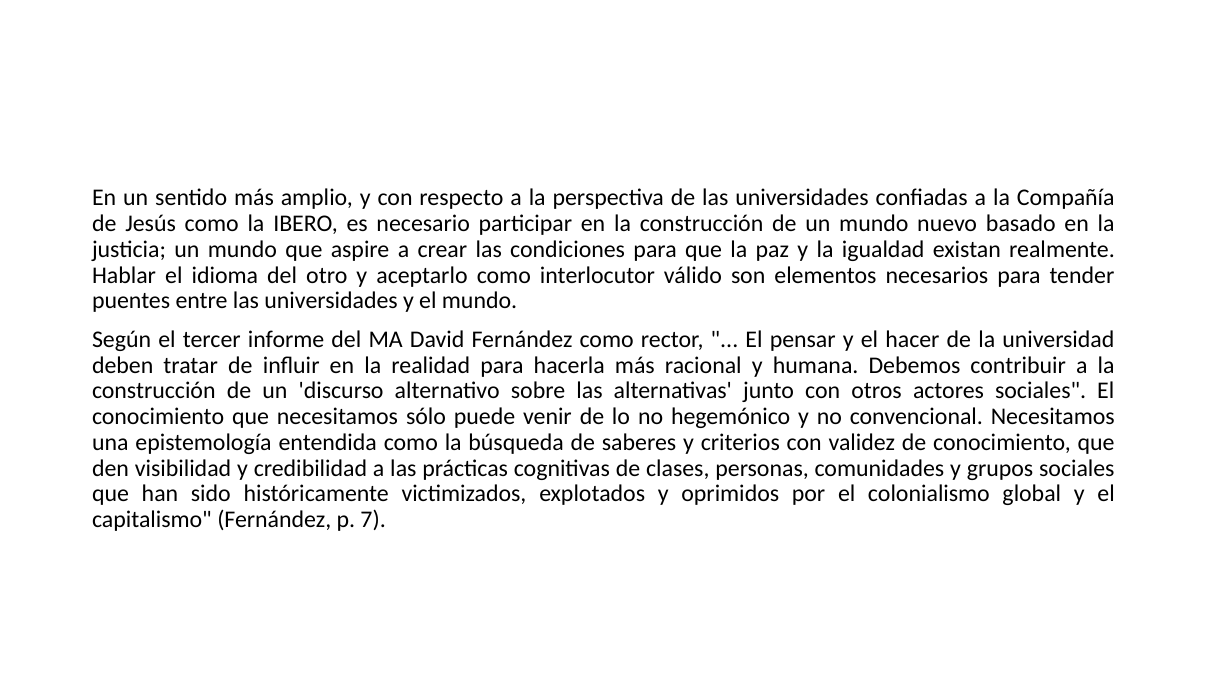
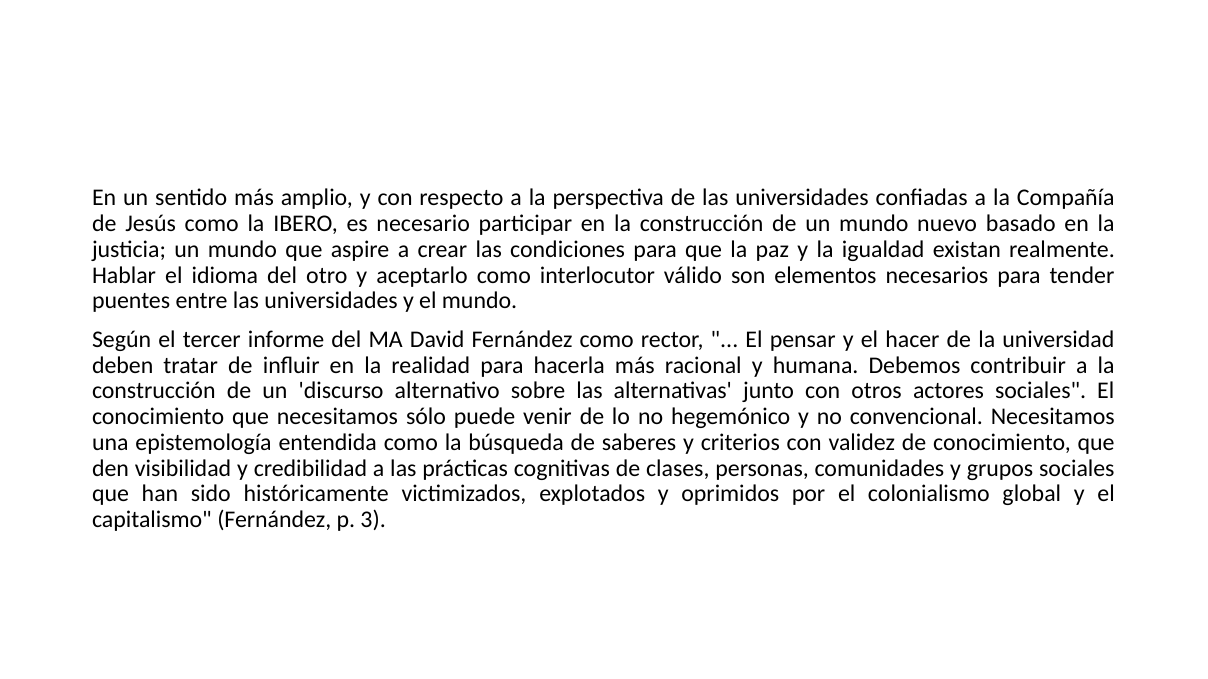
7: 7 -> 3 (373, 520)
